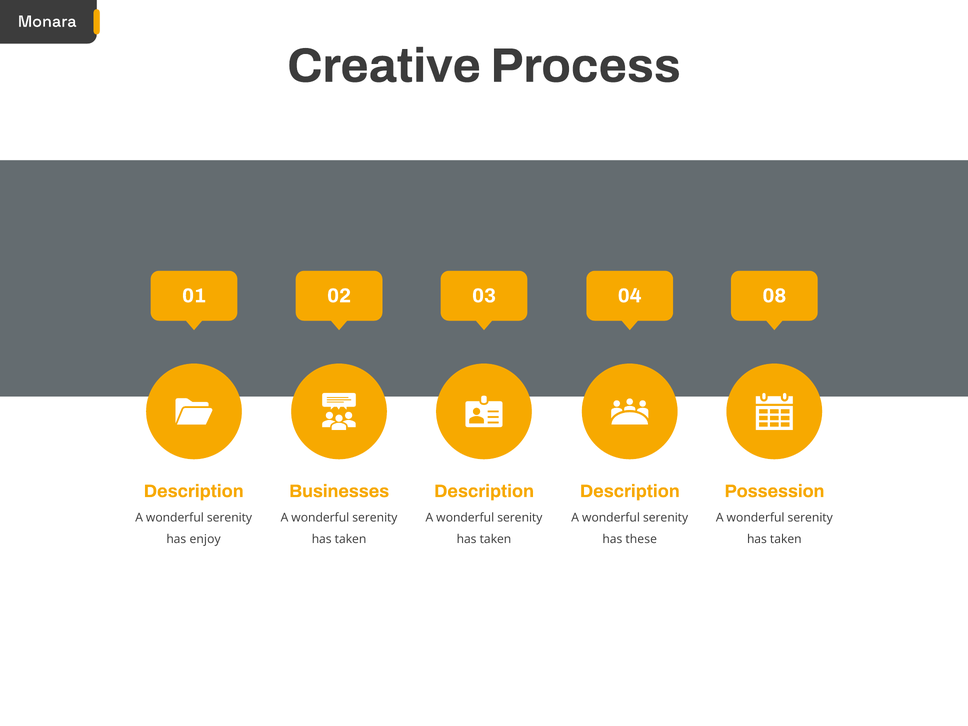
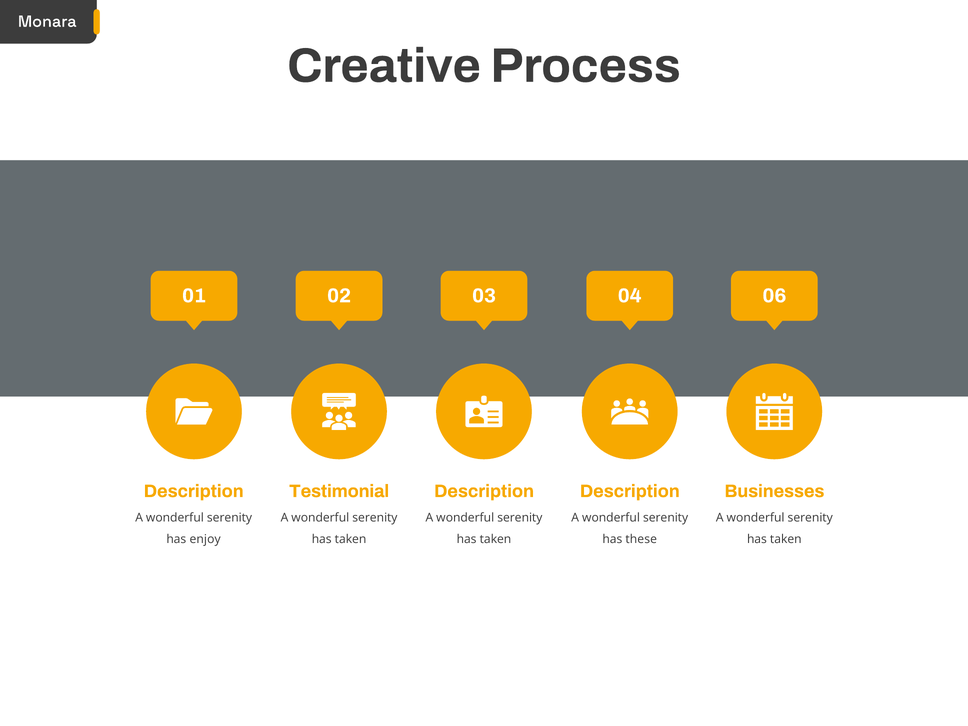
08: 08 -> 06 (774, 296)
Businesses: Businesses -> Testimonial (339, 491)
Possession: Possession -> Businesses (774, 491)
